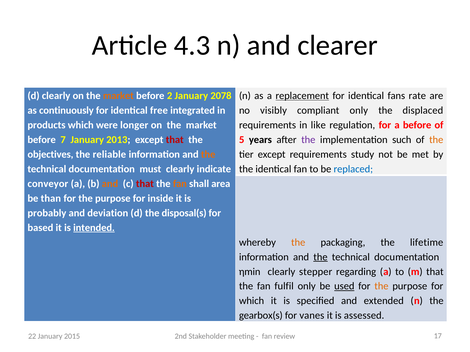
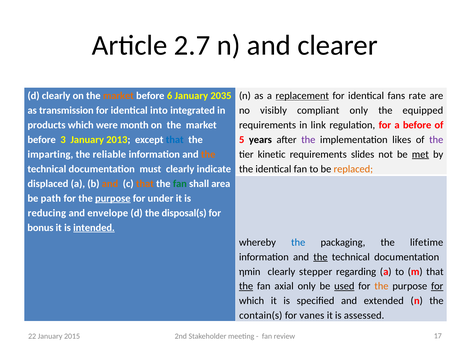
4.3: 4.3 -> 2.7 (192, 45)
2: 2 -> 6 (170, 96)
2078: 2078 -> 2035 (221, 96)
continuously: continuously -> transmission (66, 111)
free: free -> into (159, 111)
displaced: displaced -> equipped (423, 111)
longer: longer -> month (134, 125)
like: like -> link (318, 125)
7: 7 -> 3 (63, 140)
that colour: red -> blue (175, 140)
such: such -> likes (402, 140)
the colour: orange -> purple (436, 140)
objectives: objectives -> imparting (50, 155)
tier except: except -> kinetic (272, 155)
study: study -> slides (363, 155)
met underline: none -> present (420, 155)
replaced colour: blue -> orange (353, 169)
conveyor: conveyor -> displaced (48, 184)
that colour: red -> orange (145, 184)
fan colour: orange -> green (180, 184)
than: than -> path (51, 199)
purpose underline: none -> present (113, 199)
inside: inside -> under (161, 199)
probably: probably -> reducing (47, 213)
deviation: deviation -> envelope (108, 213)
based: based -> bonus (40, 228)
the colour: orange -> blue (298, 243)
the underline: none -> present (246, 287)
fulfil: fulfil -> axial (284, 287)
for underline: none -> present (437, 287)
gearbox(s: gearbox(s -> contain(s (261, 316)
